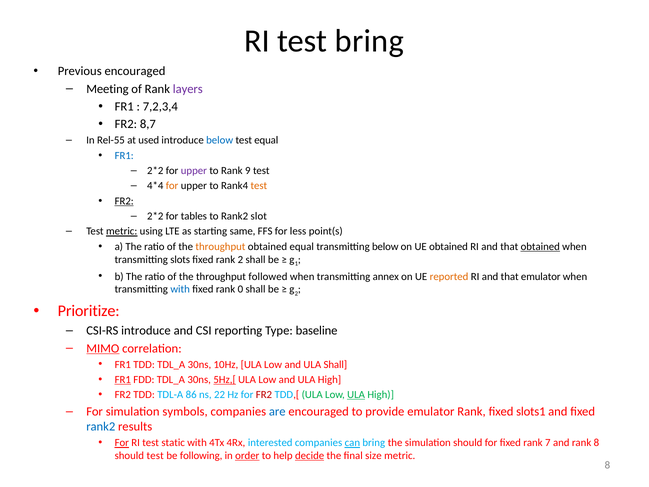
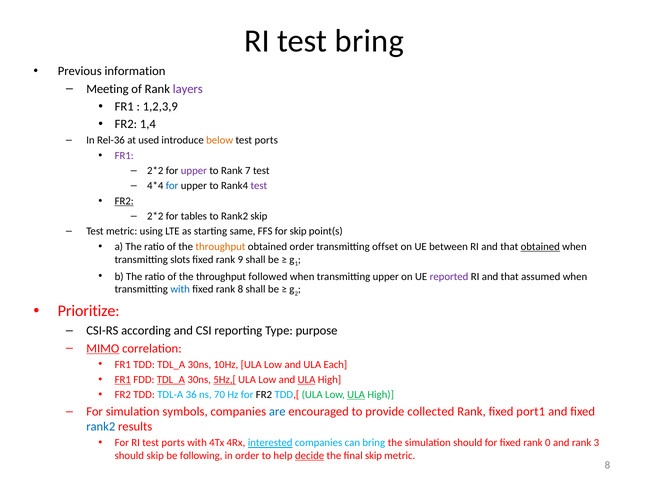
Previous encouraged: encouraged -> information (135, 71)
7,2,3,4: 7,2,3,4 -> 1,2,3,9 (160, 107)
8,7: 8,7 -> 1,4 (148, 124)
Rel-55: Rel-55 -> Rel-36 (111, 140)
below colour: blue -> orange (220, 140)
equal: equal -> ports (266, 140)
FR1 colour: blue -> purple (124, 155)
9: 9 -> 7 (248, 171)
for colour: orange -> blue (172, 186)
test colour: orange -> purple (259, 186)
Rank2 slot: slot -> skip (259, 216)
metric underline: present -> none (122, 231)
for less: less -> skip (298, 231)
obtained equal: equal -> order (302, 246)
transmitting below: below -> offset (385, 246)
UE obtained: obtained -> between (448, 246)
rank 2: 2 -> 9 (240, 259)
transmitting annex: annex -> upper (386, 276)
reported colour: orange -> purple (449, 276)
that emulator: emulator -> assumed (541, 276)
rank 0: 0 -> 8 (240, 289)
CSI-RS introduce: introduce -> according (146, 330)
baseline: baseline -> purpose (317, 330)
ULA Shall: Shall -> Each (335, 364)
TDL_A underline: none -> present (171, 379)
ULA underline: none -> present (307, 379)
86: 86 -> 36 (191, 395)
22: 22 -> 70 (220, 395)
FR2 colour: red -> black (264, 395)
provide emulator: emulator -> collected (431, 411)
slots1: slots1 -> port1 (531, 411)
For underline: present -> none (122, 443)
RI test static: static -> ports (173, 443)
interested underline: none -> present (270, 443)
can underline: present -> none (352, 443)
7: 7 -> 0 (548, 443)
rank 8: 8 -> 3 (596, 443)
should test: test -> skip (155, 456)
order underline: present -> none (247, 456)
final size: size -> skip (374, 456)
